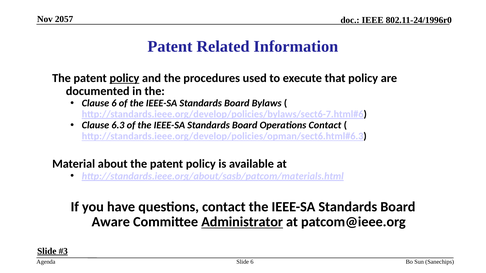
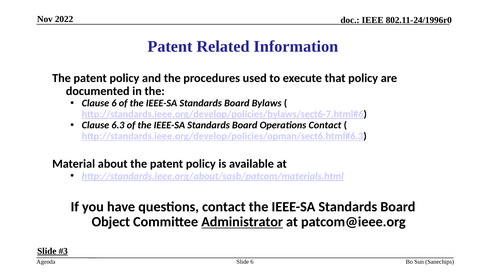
2057: 2057 -> 2022 (64, 19)
policy underline: present -> none (124, 78)
Aware: Aware -> Object (111, 222)
